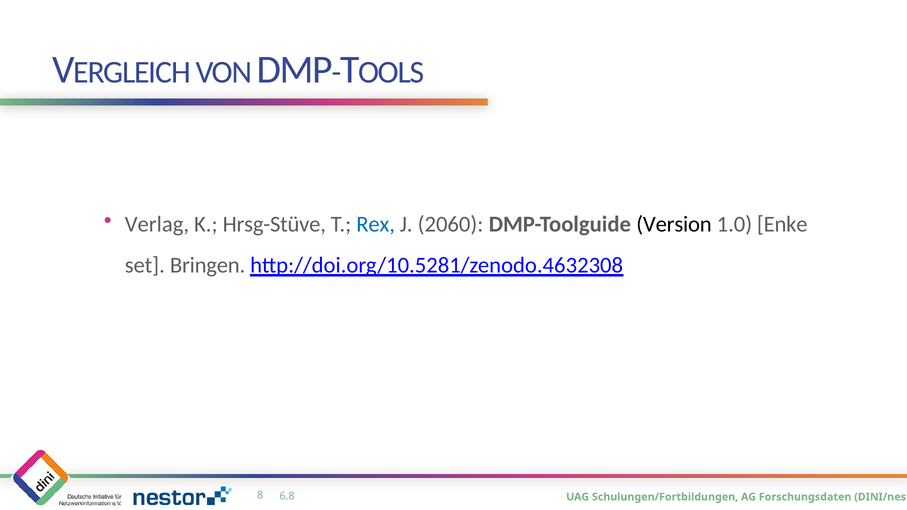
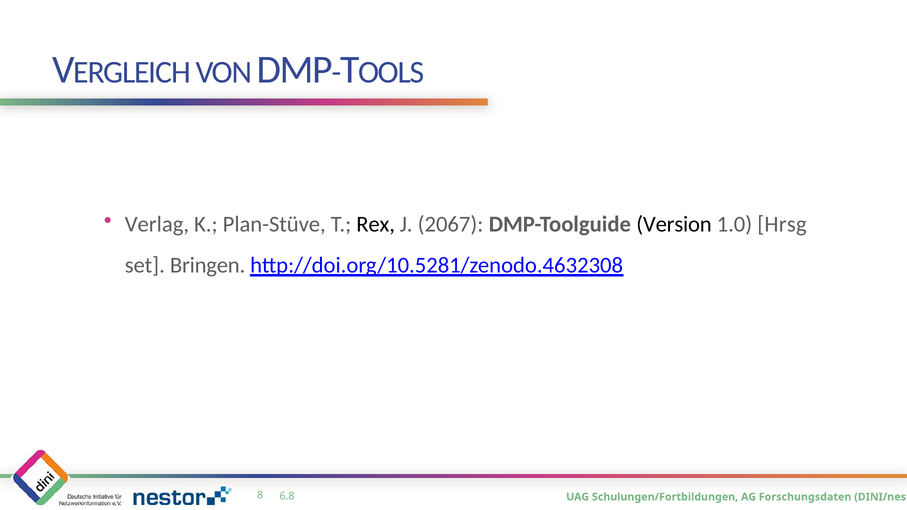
Hrsg-Stüve: Hrsg-Stüve -> Plan-Stüve (274, 225)
Rex colour: blue -> black (376, 225)
2060: 2060 -> 2067 (451, 225)
Enke: Enke -> Hrsg (782, 225)
